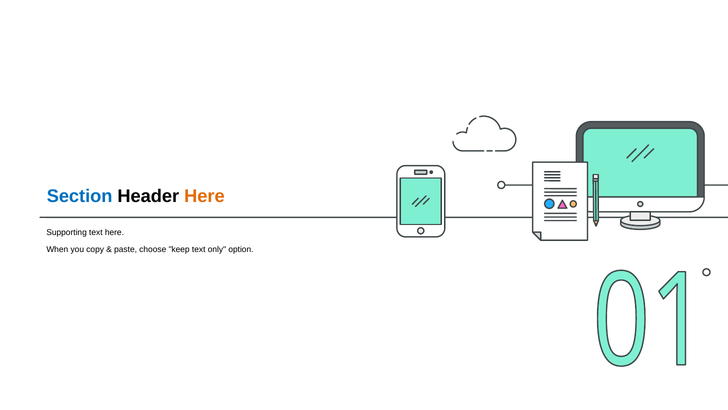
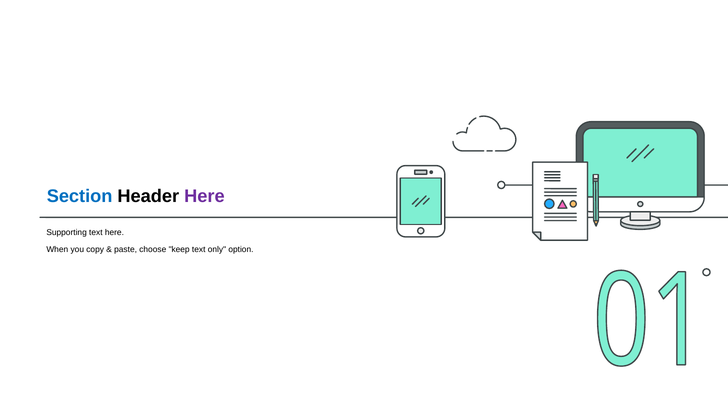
Here colour: orange -> purple (204, 196)
